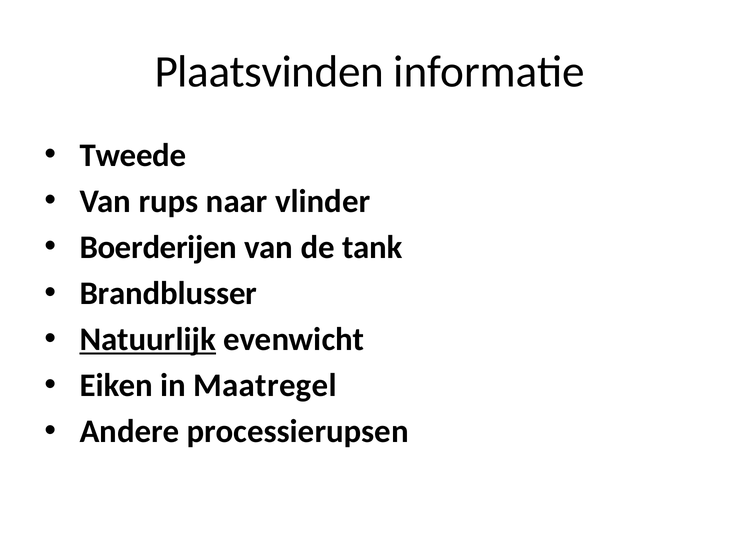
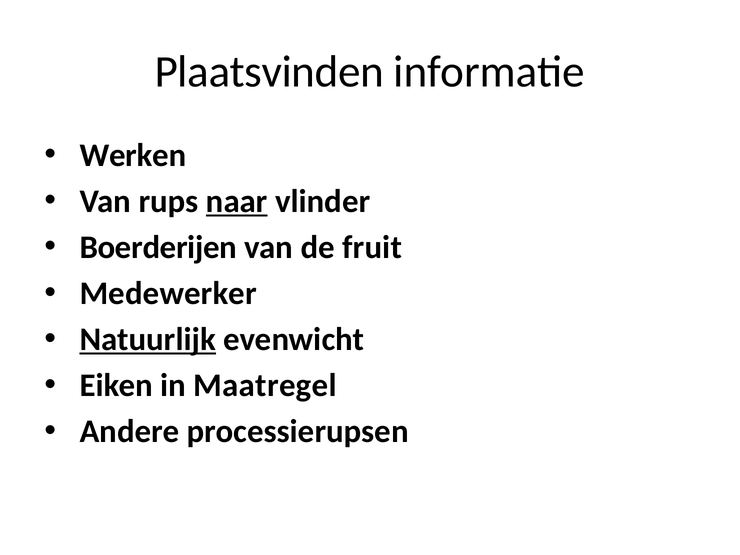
Tweede: Tweede -> Werken (133, 155)
naar underline: none -> present (237, 201)
tank: tank -> fruit (372, 247)
Brandblusser: Brandblusser -> Medewerker (168, 293)
